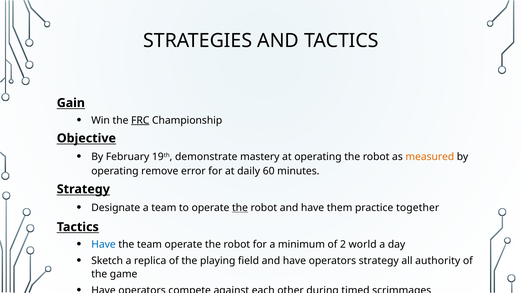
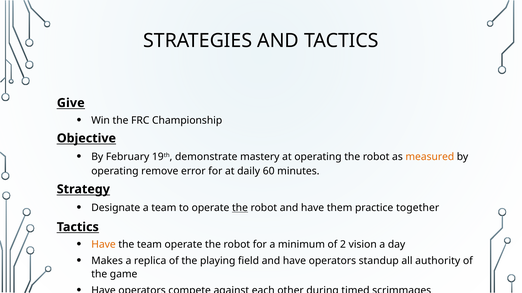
Gain: Gain -> Give (71, 103)
FRC underline: present -> none (140, 121)
Have colour: blue -> orange (104, 245)
world: world -> vision (363, 245)
Sketch: Sketch -> Makes (107, 261)
operators strategy: strategy -> standup (379, 261)
